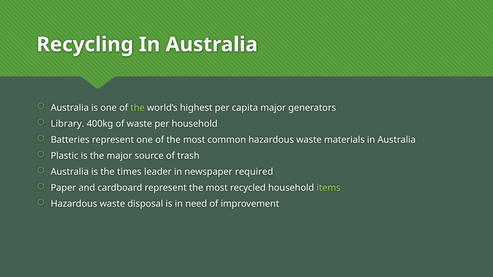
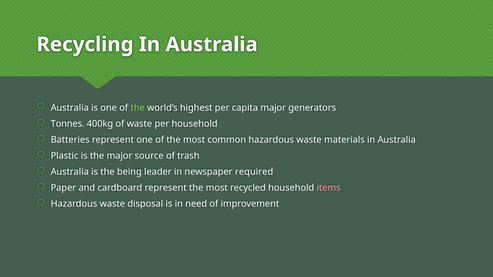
Library: Library -> Tonnes (68, 124)
times: times -> being (129, 172)
items colour: light green -> pink (329, 188)
